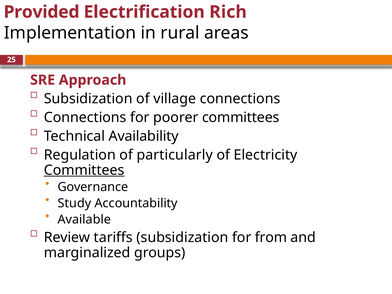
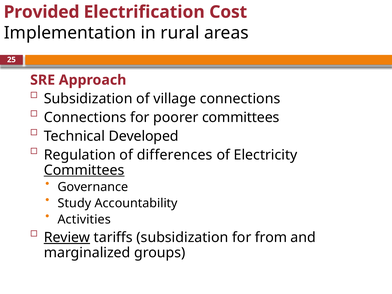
Rich: Rich -> Cost (228, 12)
Availability: Availability -> Developed (144, 136)
particularly: particularly -> differences (175, 155)
Available: Available -> Activities (84, 219)
Review underline: none -> present (67, 237)
